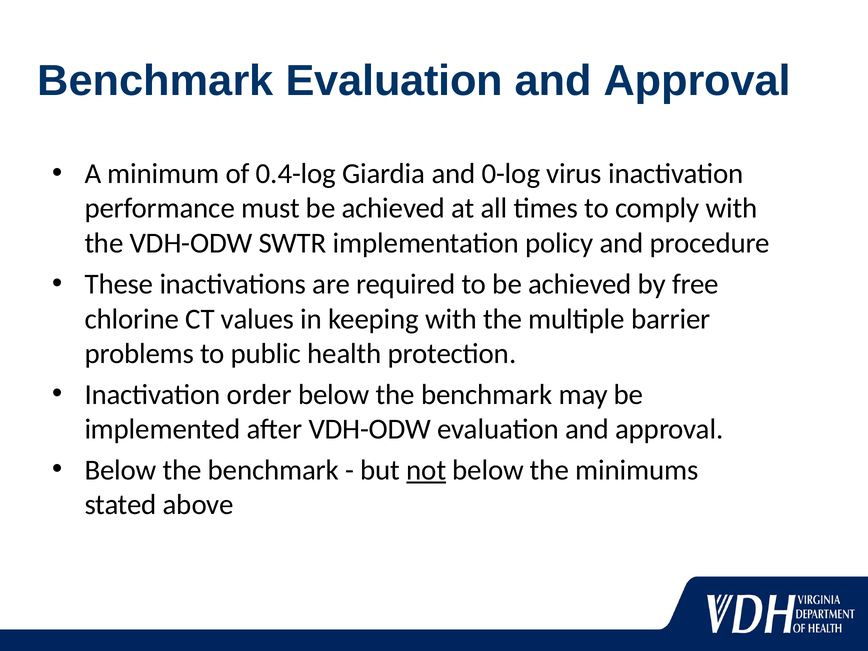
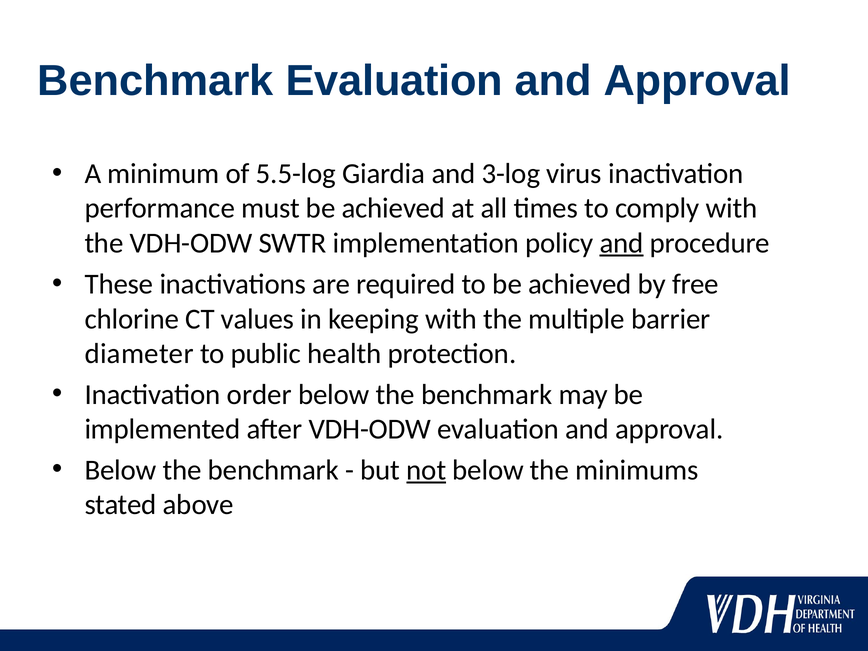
0.4-log: 0.4-log -> 5.5-log (296, 174)
0-log: 0-log -> 3-log (511, 174)
and underline: none -> present (622, 243)
problems: problems -> diameter (139, 354)
